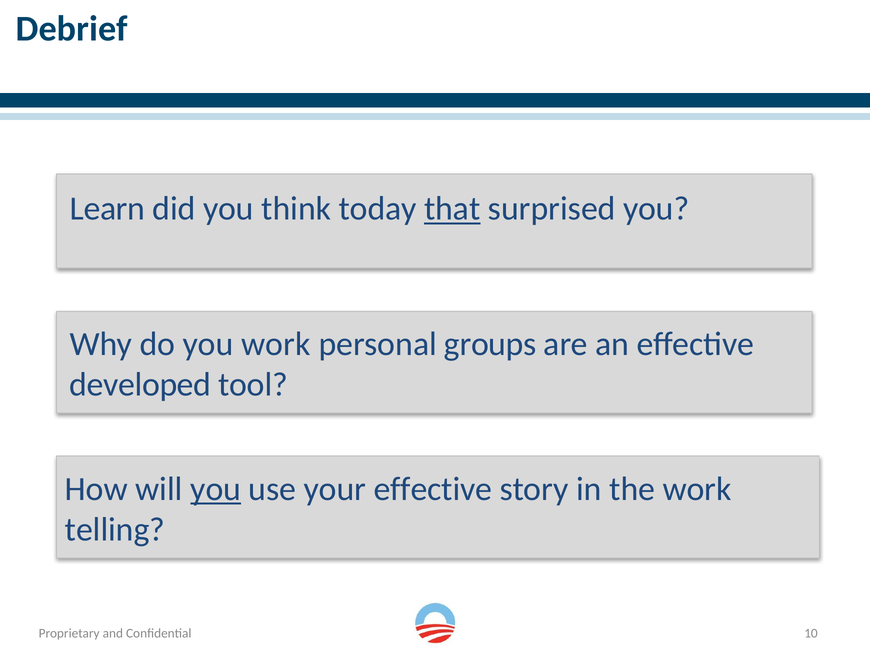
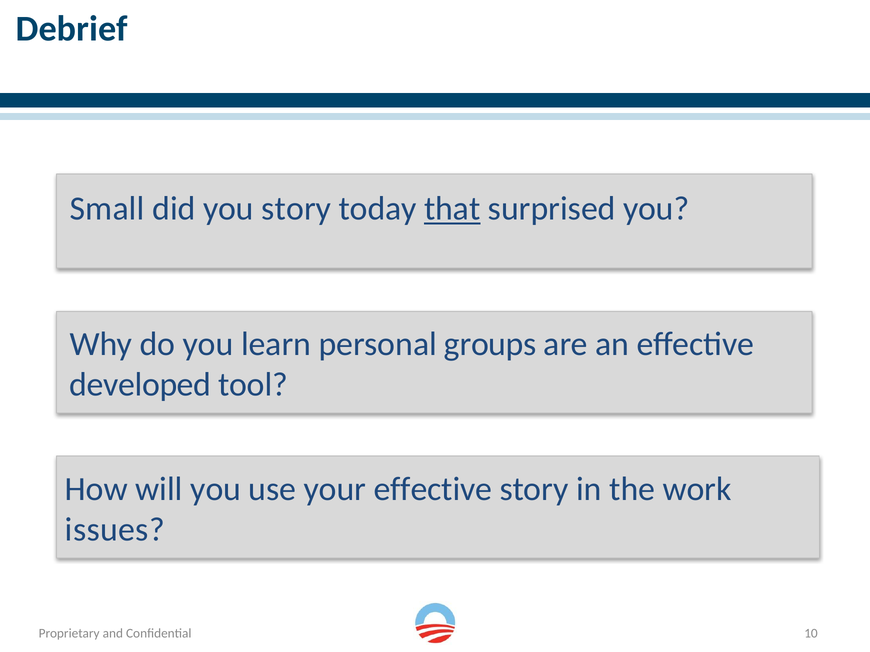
Learn: Learn -> Small (107, 209)
you think: think -> story (296, 209)
you work: work -> learn (276, 344)
you underline: present -> none (216, 489)
telling: telling -> issues (115, 530)
